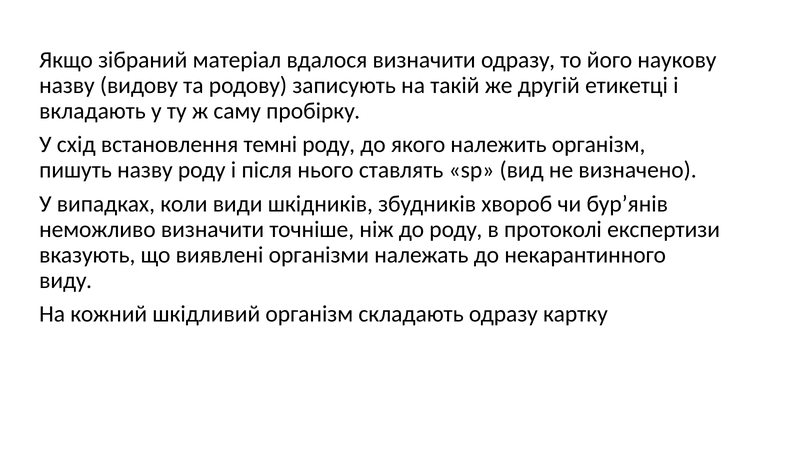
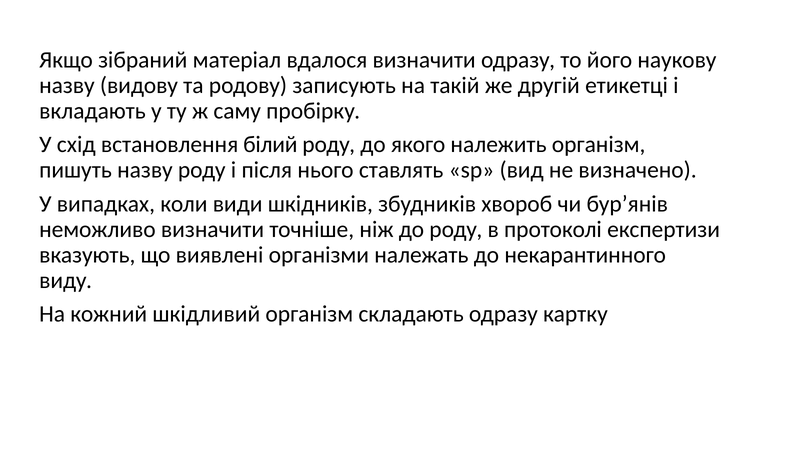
темні: темні -> білий (270, 145)
